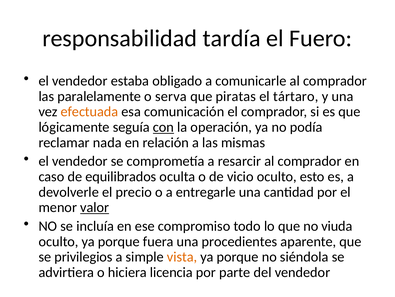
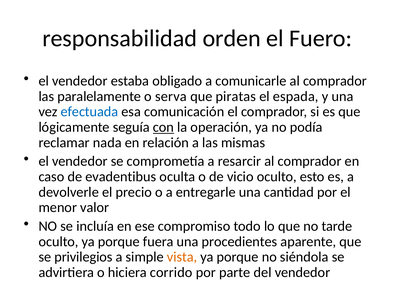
tardía: tardía -> orden (232, 38)
tártaro: tártaro -> espada (296, 96)
efectuada colour: orange -> blue (89, 111)
equilibrados: equilibrados -> evadentibus (121, 176)
valor underline: present -> none (95, 207)
viuda: viuda -> tarde (337, 226)
licencia: licencia -> corrido (171, 272)
